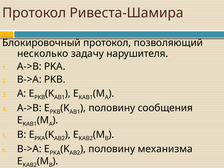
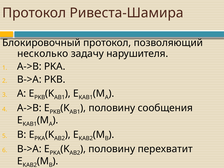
механизма: механизма -> перехватит (165, 149)
